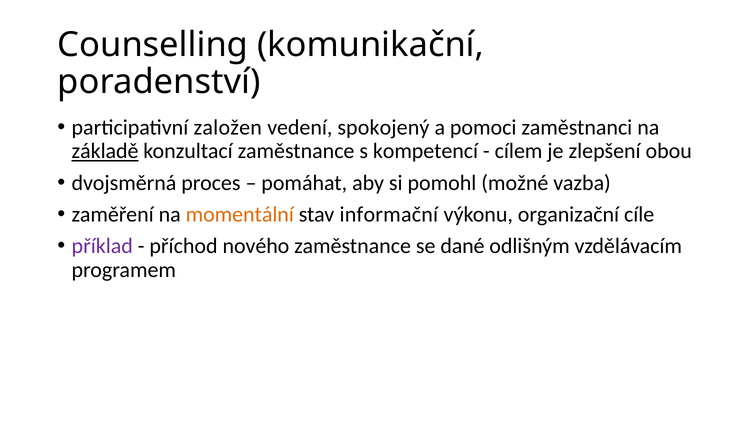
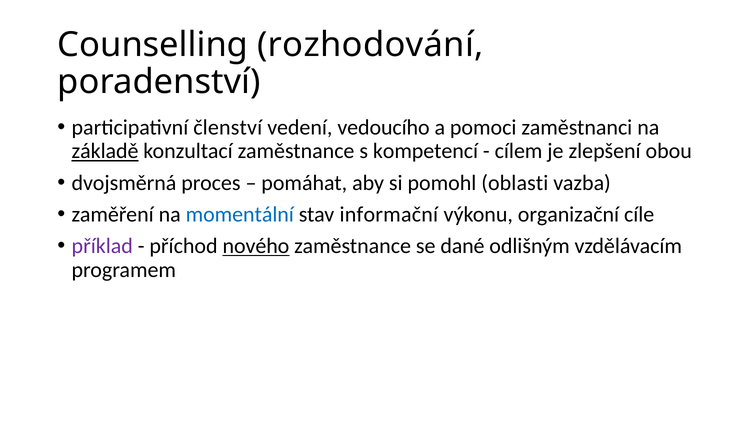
komunikační: komunikační -> rozhodování (370, 45)
založen: založen -> členství (228, 127)
spokojený: spokojený -> vedoucího (384, 127)
možné: možné -> oblasti (515, 183)
momentální colour: orange -> blue (240, 214)
nového underline: none -> present (256, 246)
